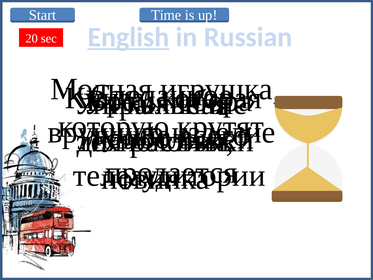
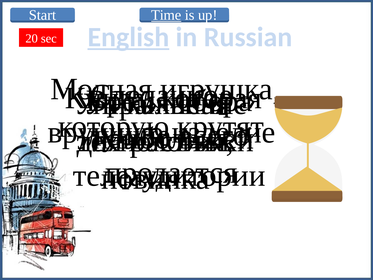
Time underline: none -> present (166, 15)
